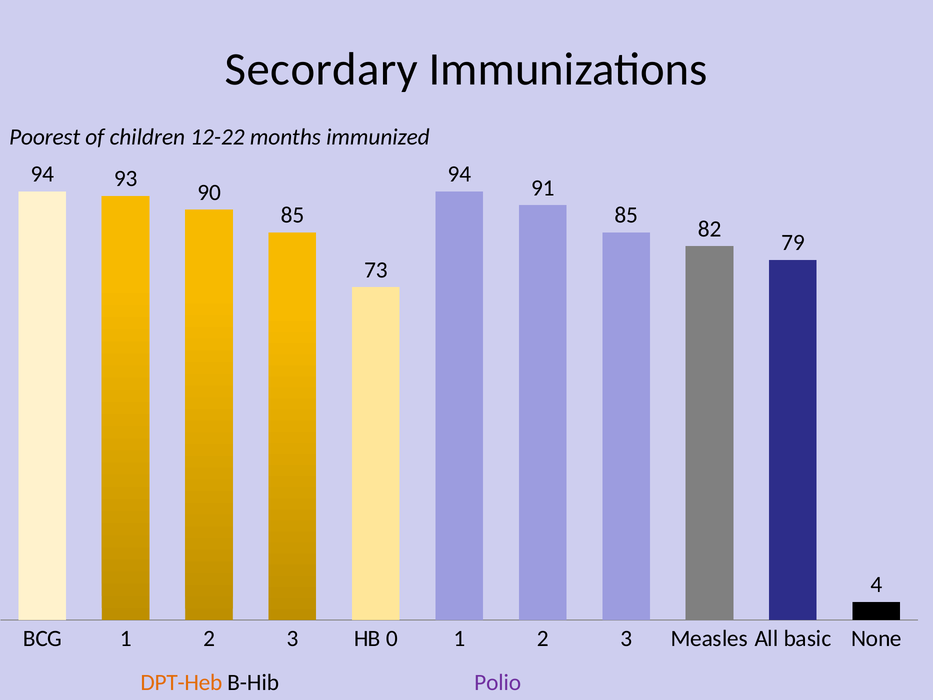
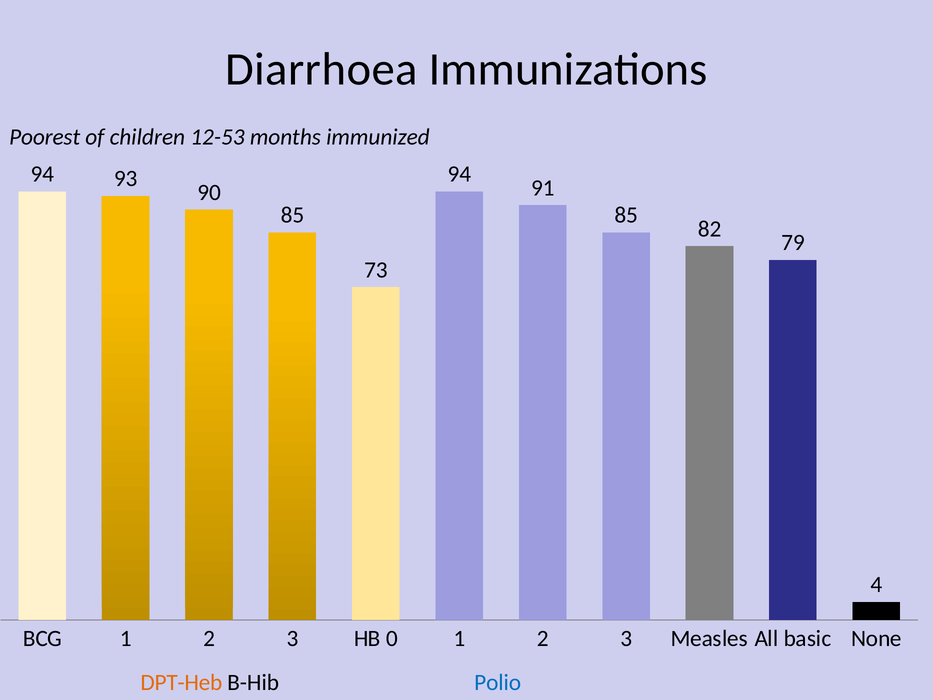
Secordary: Secordary -> Diarrhoea (321, 69)
12-22: 12-22 -> 12-53 (217, 137)
Polio colour: purple -> blue (498, 682)
